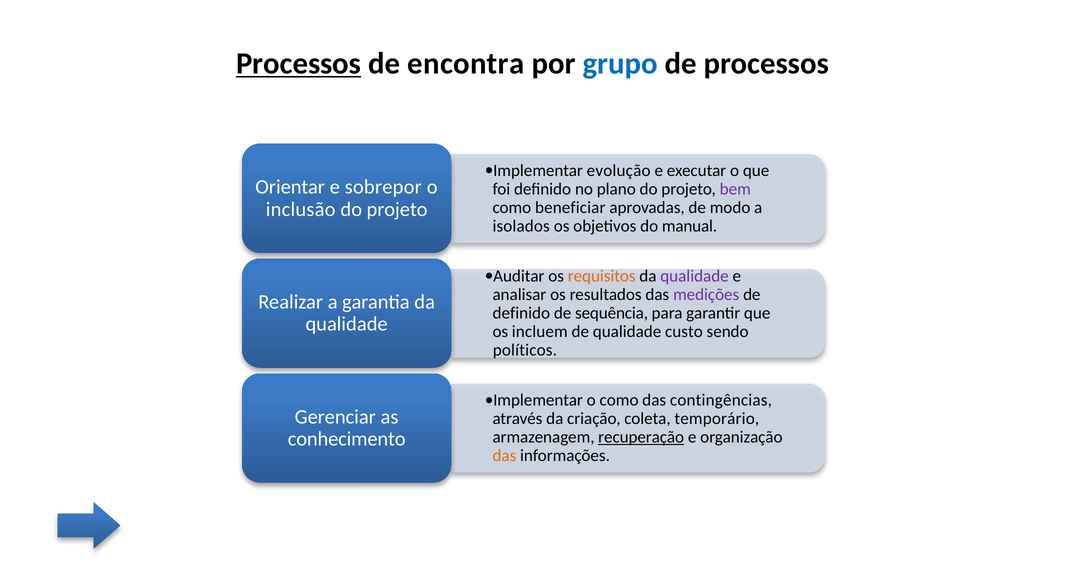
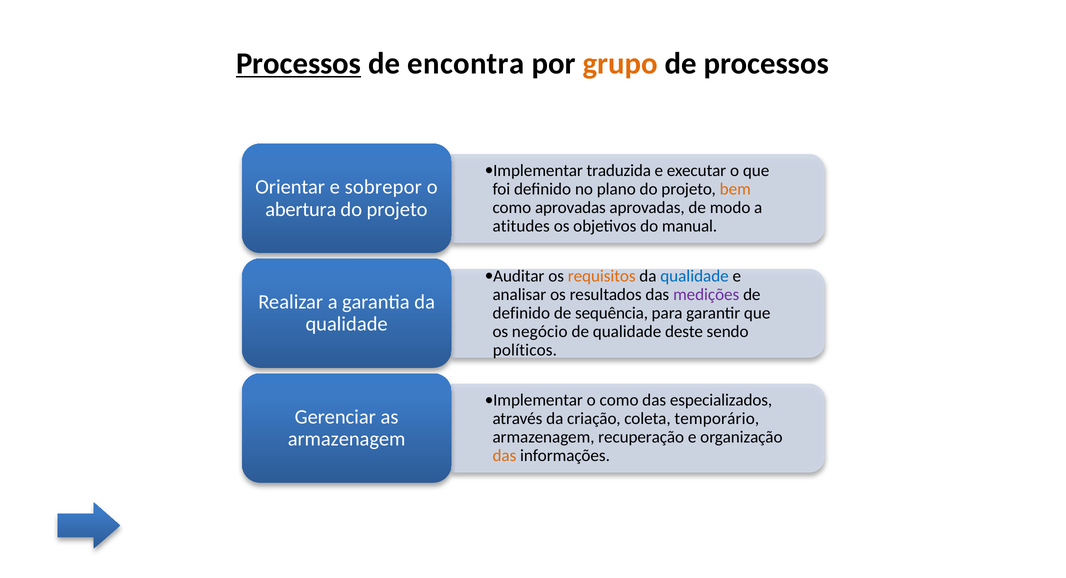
grupo colour: blue -> orange (620, 64)
evolução: evolução -> traduzida (619, 170)
bem colour: purple -> orange (735, 189)
como beneficiar: beneficiar -> aprovadas (570, 208)
inclusão: inclusão -> abertura (301, 209)
isolados: isolados -> atitudes (521, 226)
qualidade colour: purple -> blue (695, 276)
incluem: incluem -> negócio (540, 332)
custo: custo -> deste (684, 332)
contingências: contingências -> especializados (721, 400)
recuperação underline: present -> none (641, 437)
conhecimento: conhecimento -> armazenagem (347, 439)
